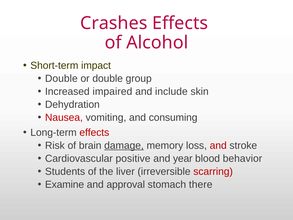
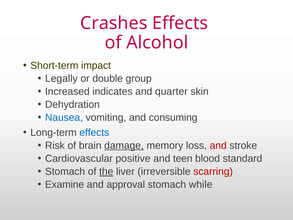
Double: Double -> Legally (61, 78)
impaired: impaired -> indicates (112, 91)
include: include -> quarter (171, 91)
Nausea colour: red -> blue (64, 117)
effects colour: red -> blue (94, 132)
year: year -> teen (183, 158)
behavior: behavior -> standard (243, 158)
Students: Students -> Stomach (65, 171)
the underline: none -> present (106, 171)
there: there -> while (201, 184)
